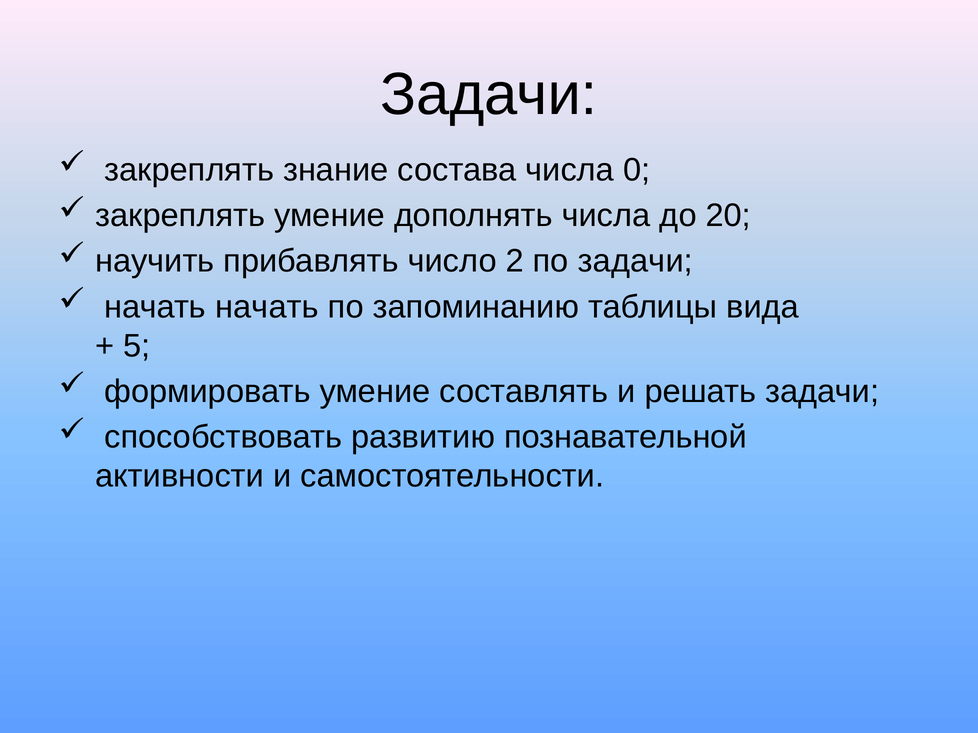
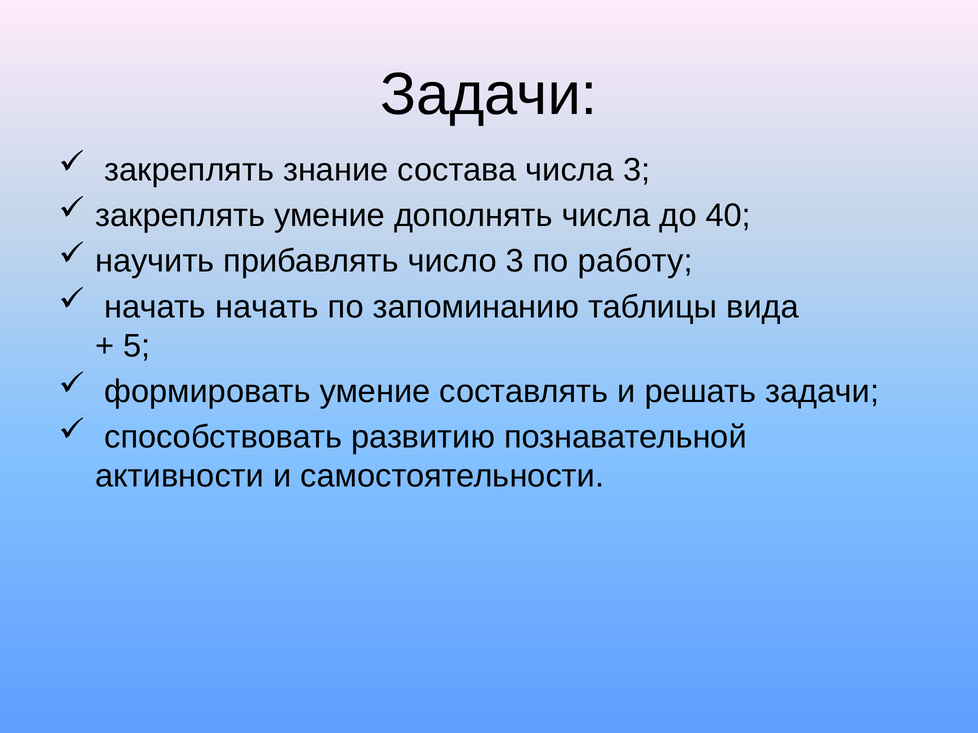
числа 0: 0 -> 3 (637, 170)
20: 20 -> 40 (728, 216)
число 2: 2 -> 3 (515, 261)
по задачи: задачи -> работу (635, 261)
